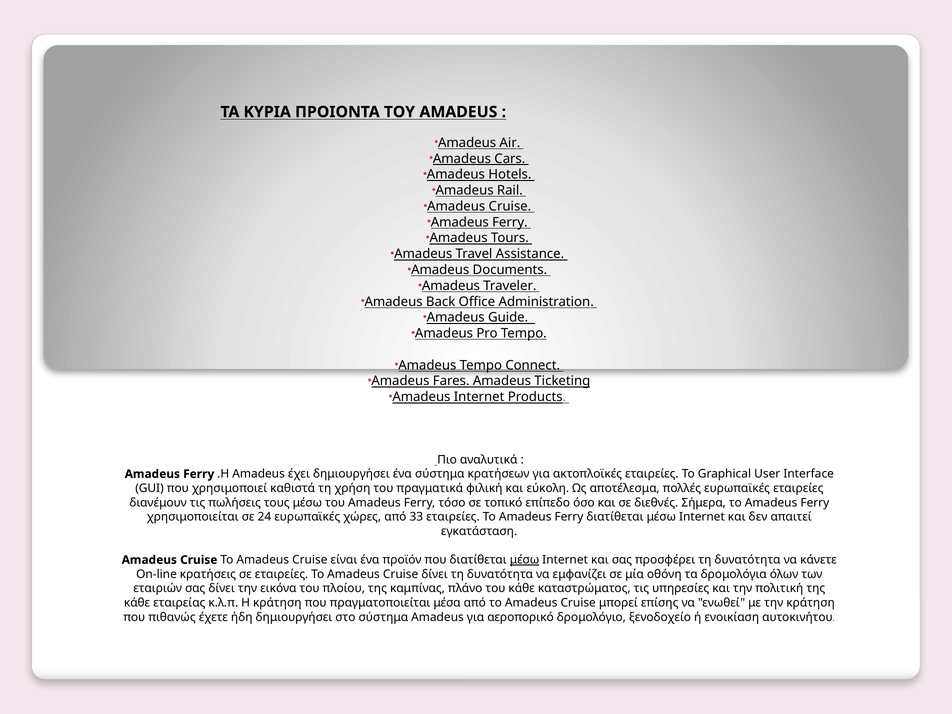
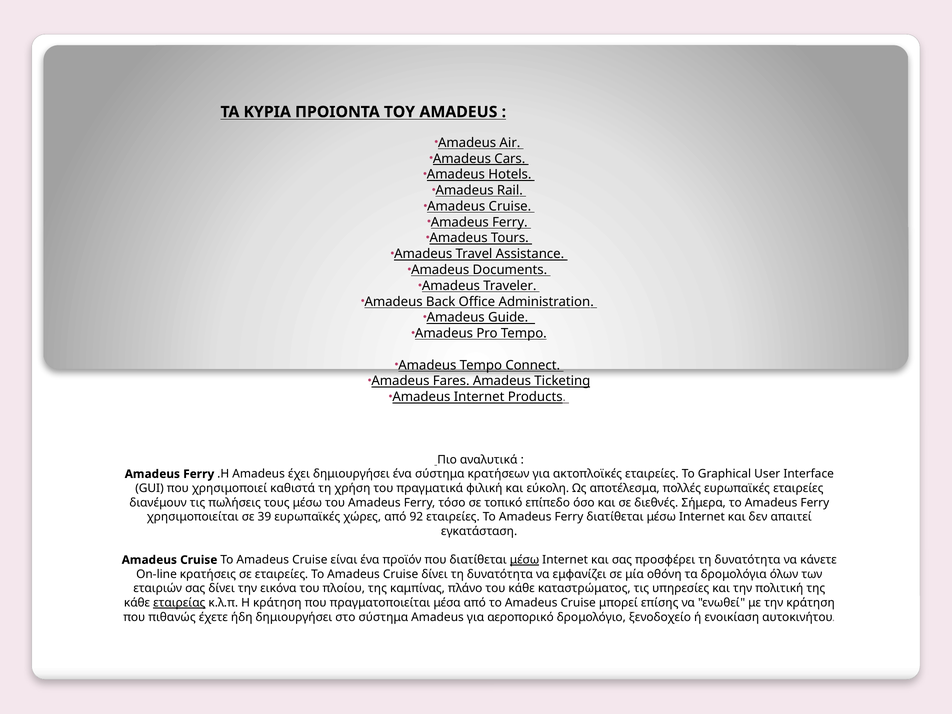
24: 24 -> 39 (264, 517)
33: 33 -> 92 (416, 517)
εταιρείας underline: none -> present (179, 603)
